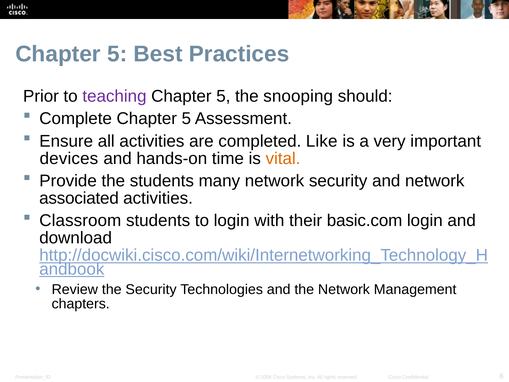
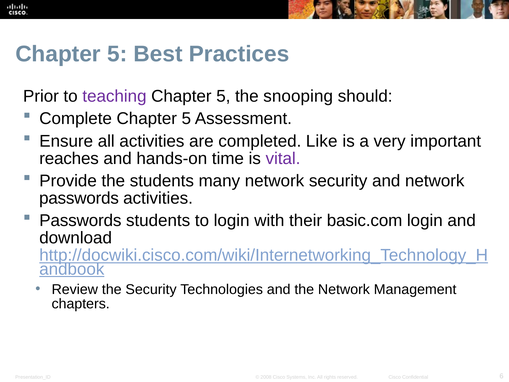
devices: devices -> reaches (69, 158)
vital colour: orange -> purple (283, 158)
associated: associated -> passwords (79, 198)
Classroom: Classroom -> Passwords (80, 220)
